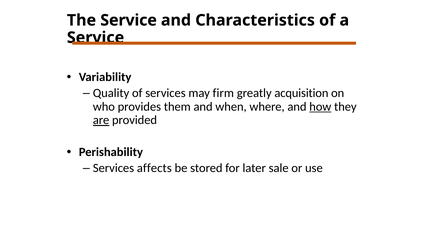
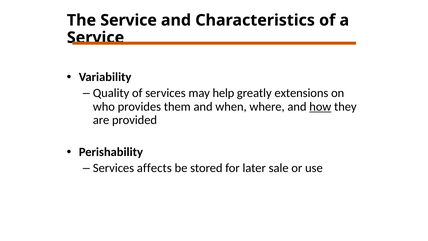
firm: firm -> help (223, 93)
acquisition: acquisition -> extensions (301, 93)
are underline: present -> none (101, 120)
